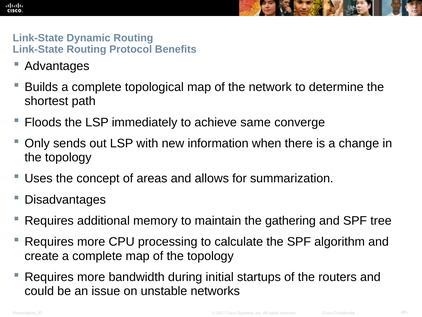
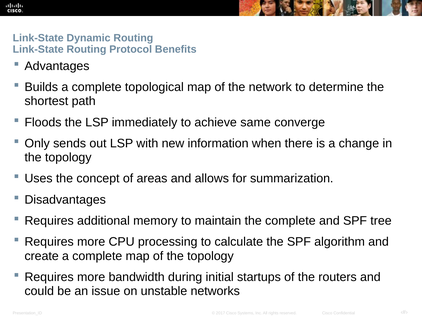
the gathering: gathering -> complete (290, 220)
